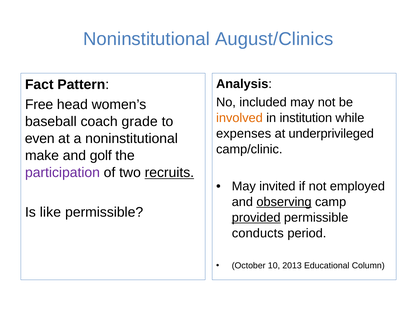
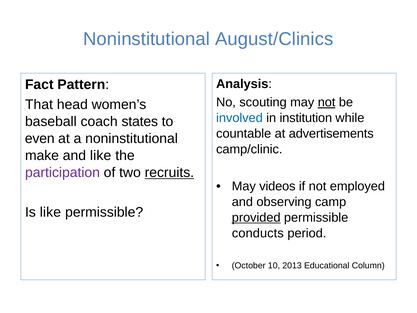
included: included -> scouting (263, 102)
not underline: none -> present (327, 102)
Free: Free -> That (39, 104)
involved colour: orange -> blue (239, 118)
grade: grade -> states (140, 121)
expenses: expenses -> countable (244, 134)
underprivileged: underprivileged -> advertisements (331, 134)
and golf: golf -> like (101, 156)
invited: invited -> videos (277, 186)
observing underline: present -> none (284, 202)
